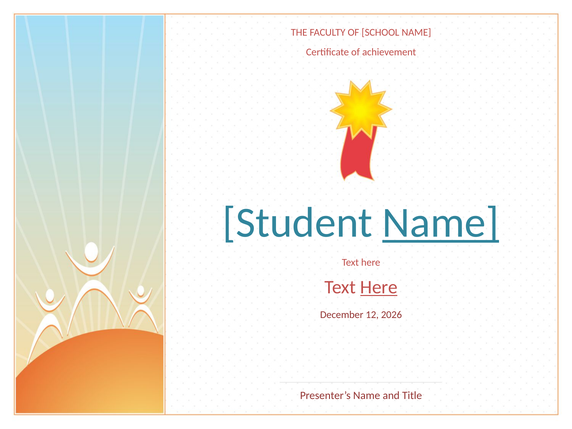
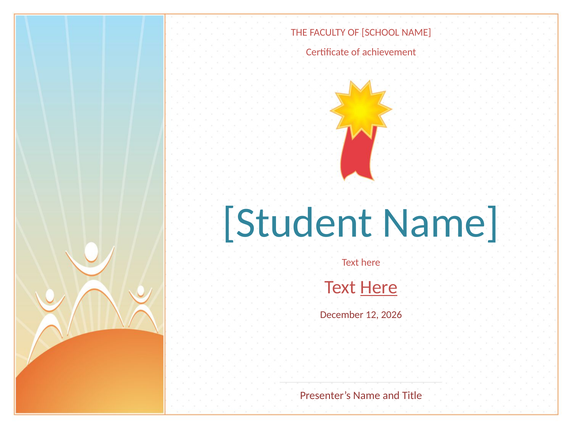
Name underline: present -> none (441, 223)
